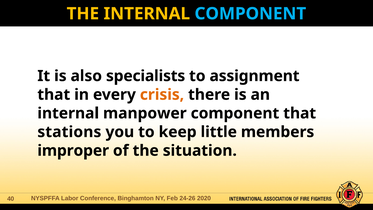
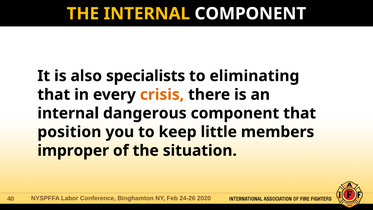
COMPONENT colour: light blue -> white (250, 14)
assignment: assignment -> eliminating (254, 76)
manpower: manpower -> dangerous (145, 113)
stations: stations -> position (69, 132)
